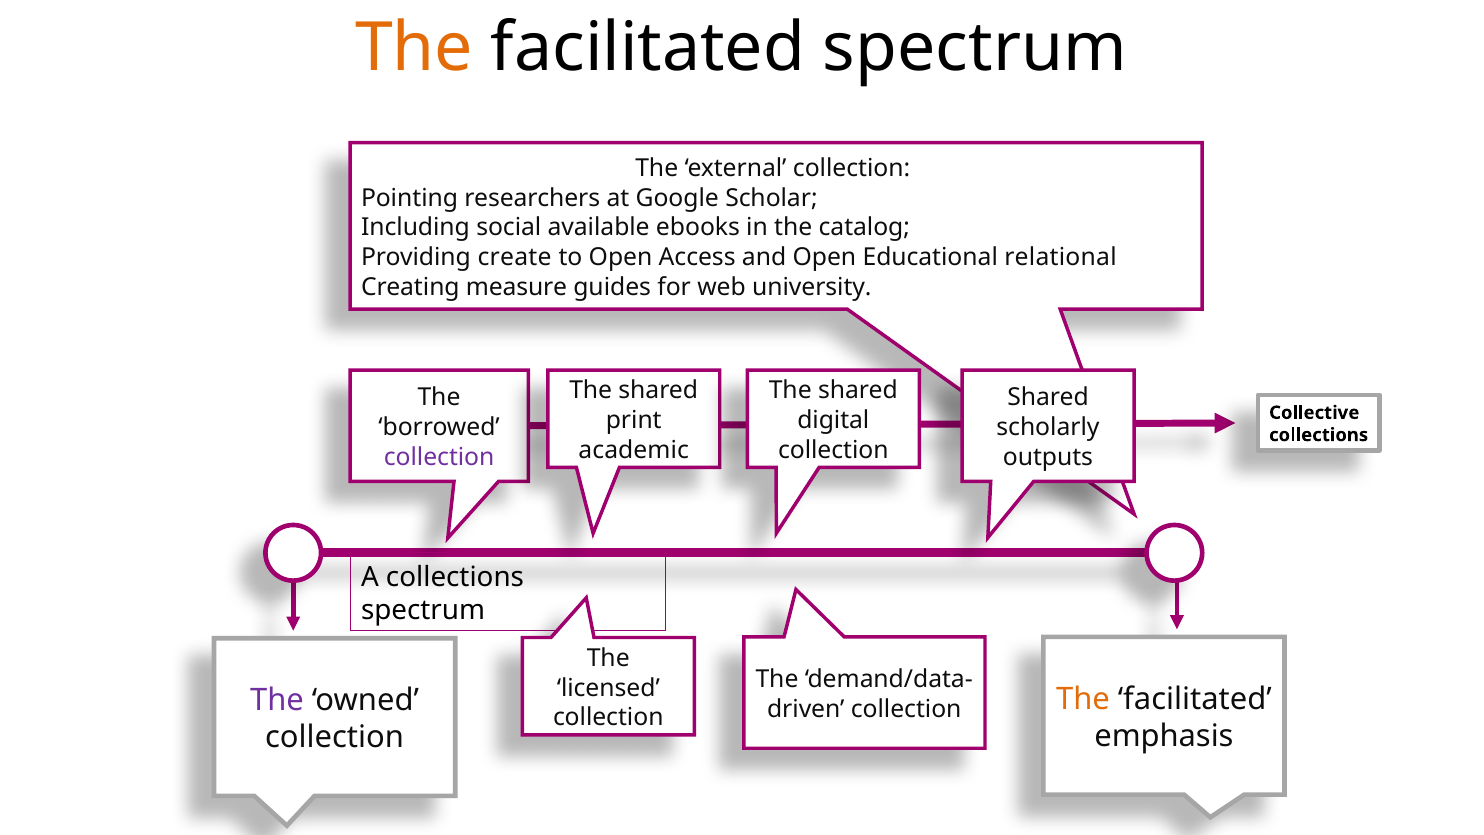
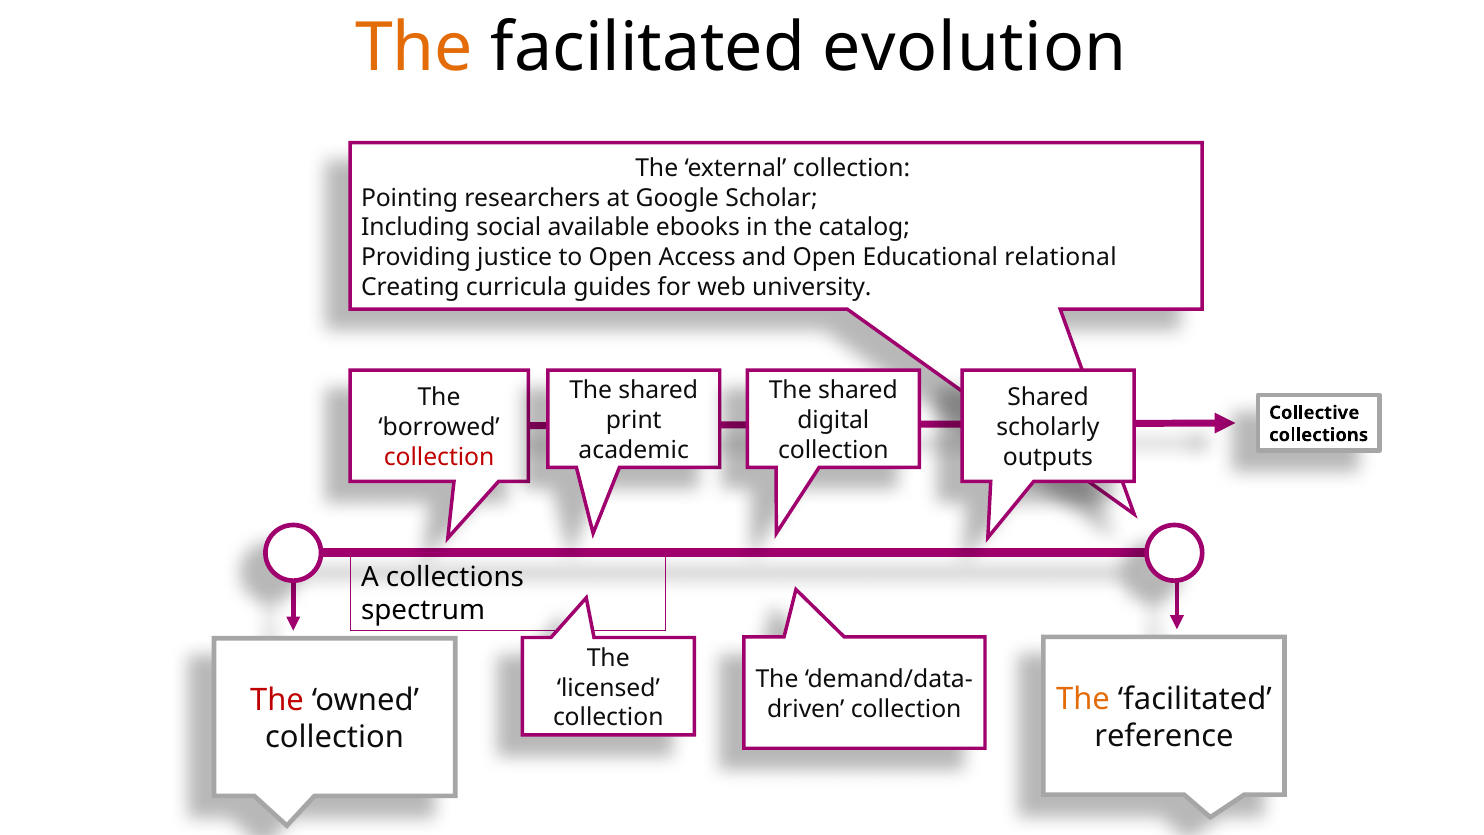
facilitated spectrum: spectrum -> evolution (975, 48)
create: create -> justice (515, 257)
measure: measure -> curricula (517, 287)
collection colour: purple -> red (439, 457)
The colour: purple -> red (277, 700)
emphasis: emphasis -> reference (1164, 736)
